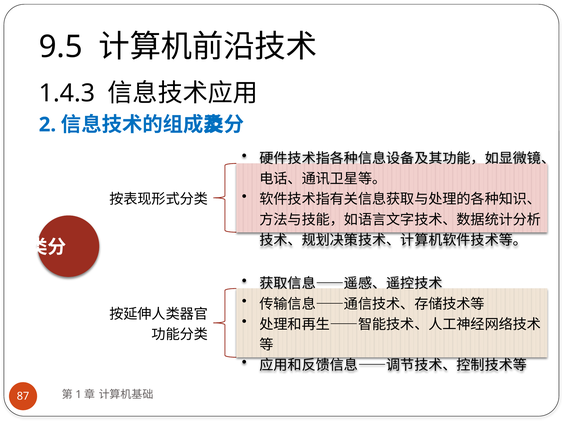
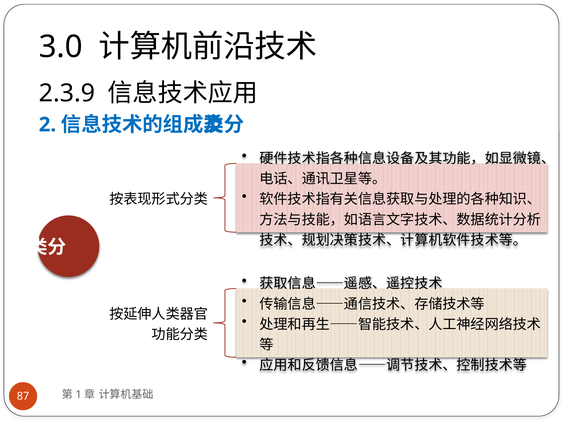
9.5: 9.5 -> 3.0 (61, 47)
1.4.3: 1.4.3 -> 2.3.9 (67, 93)
